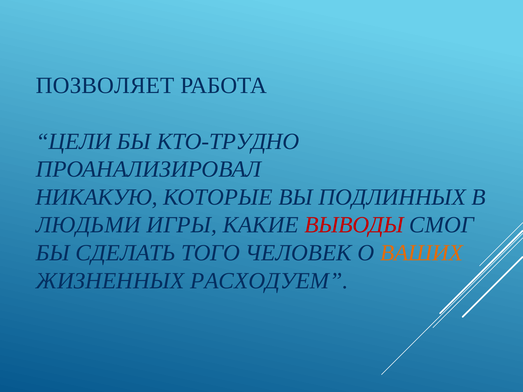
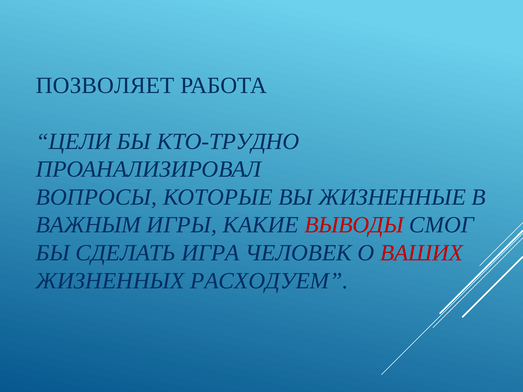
НИКАКУЮ: НИКАКУЮ -> ВОПРОСЫ (96, 197)
ПОДЛИННЫХ: ПОДЛИННЫХ -> ЖИЗНЕННЫЕ (392, 197)
ЛЮДЬМИ: ЛЮДЬМИ -> ВАЖНЫМ (88, 225)
ТОГО: ТОГО -> ИГРА (211, 253)
ВАШИХ colour: orange -> red (422, 253)
